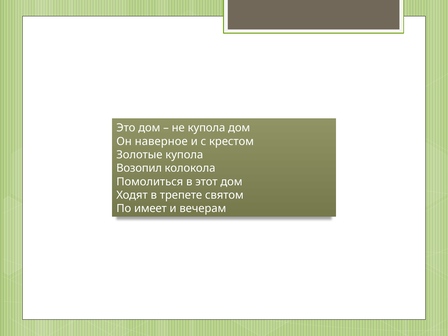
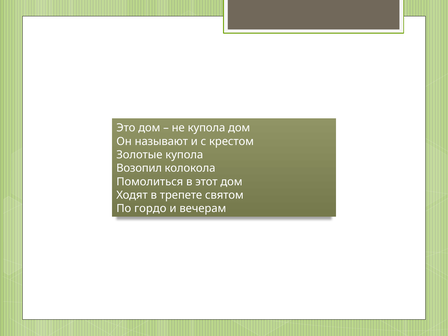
наверное: наверное -> называют (161, 141)
имеет: имеет -> гордо (150, 209)
